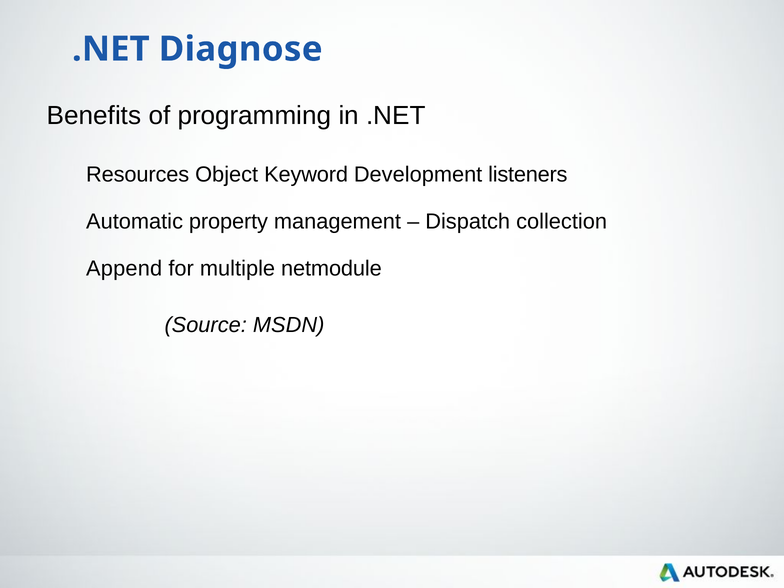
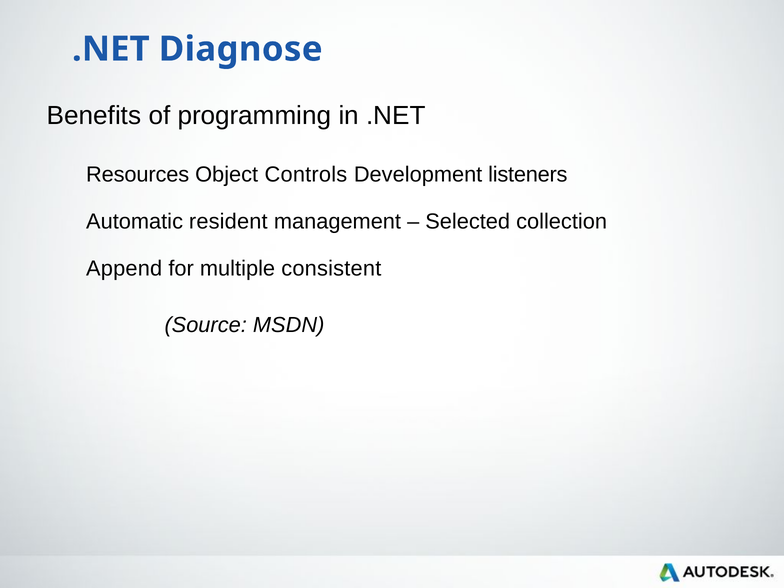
Keyword: Keyword -> Controls (306, 175)
property: property -> resident (228, 222)
Dispatch: Dispatch -> Selected (468, 222)
netmodule: netmodule -> consistent (331, 269)
